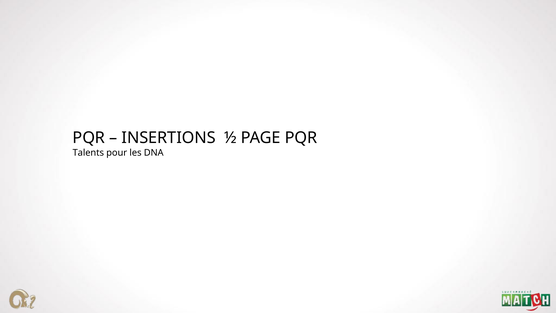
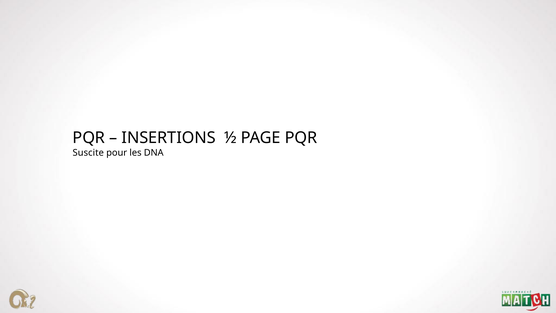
Talents: Talents -> Suscite (88, 153)
